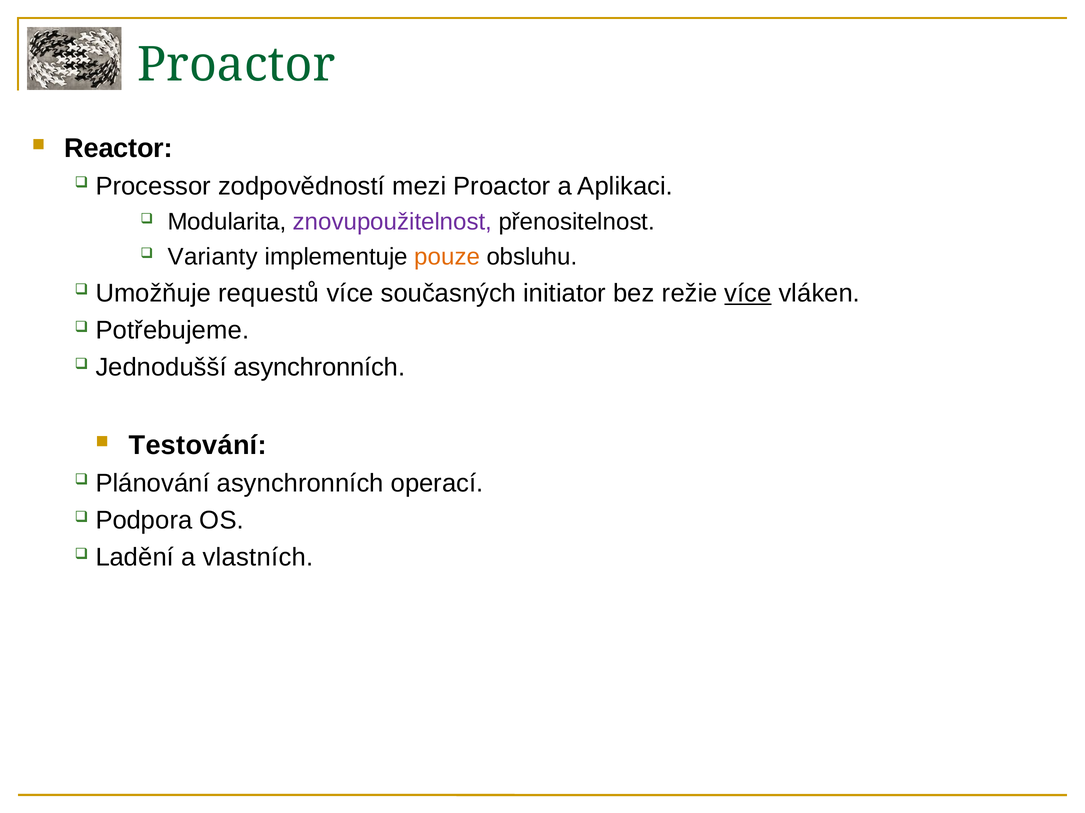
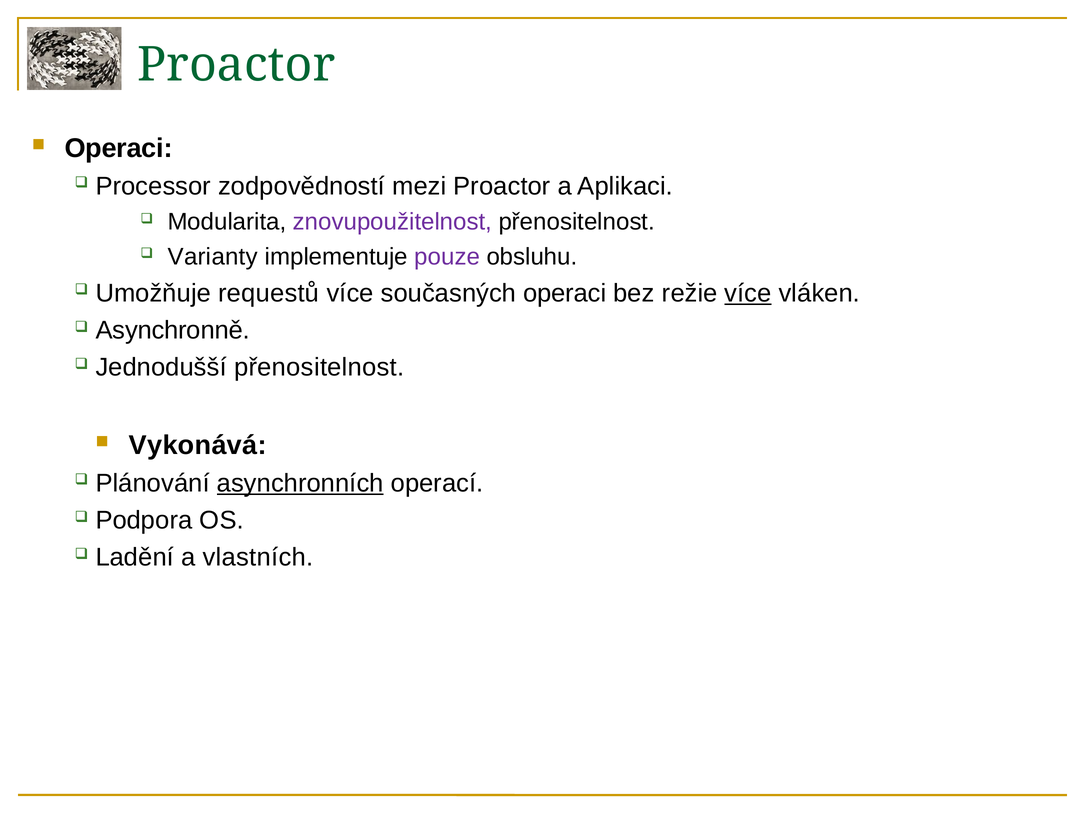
Reactor: Reactor -> Operaci (119, 148)
pouze colour: orange -> purple (447, 257)
současných initiator: initiator -> operaci (565, 293)
Potřebujeme: Potřebujeme -> Asynchronně (173, 331)
Jednodušší asynchronních: asynchronních -> přenositelnost (319, 368)
Testování: Testování -> Vykonává (198, 446)
asynchronních underline: none -> present (300, 484)
